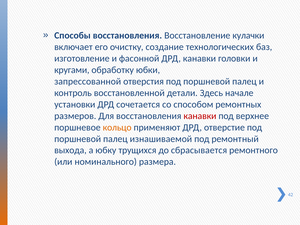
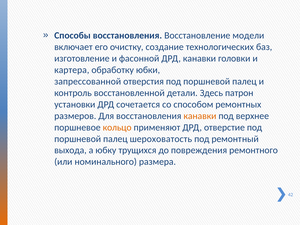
кулачки: кулачки -> модели (248, 35)
кругами: кругами -> картера (72, 70)
начале: начале -> патрон (239, 93)
канавки colour: red -> orange (200, 116)
изнашиваемой: изнашиваемой -> шероховатость (161, 139)
сбрасывается: сбрасывается -> повреждения (199, 150)
